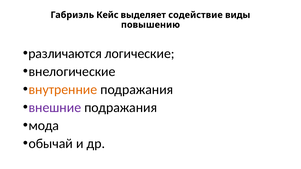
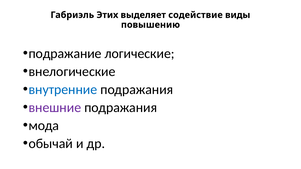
Кейс: Кейс -> Этих (107, 15)
различаются: различаются -> подражание (65, 54)
внутренние colour: orange -> blue (63, 90)
